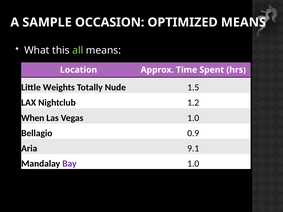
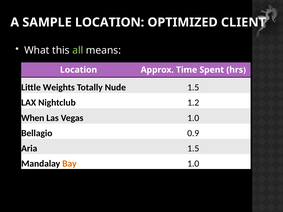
SAMPLE OCCASION: OCCASION -> LOCATION (110, 22)
OPTIMIZED MEANS: MEANS -> CLIENT (243, 22)
Aria 9.1: 9.1 -> 1.5 (193, 149)
Bay colour: purple -> orange (69, 164)
